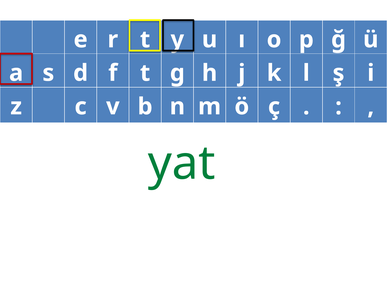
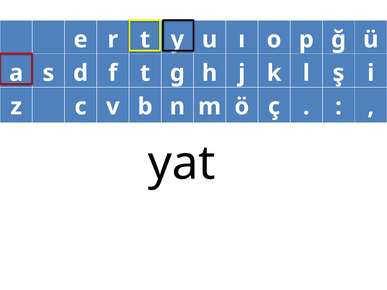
yat colour: green -> black (182, 163)
